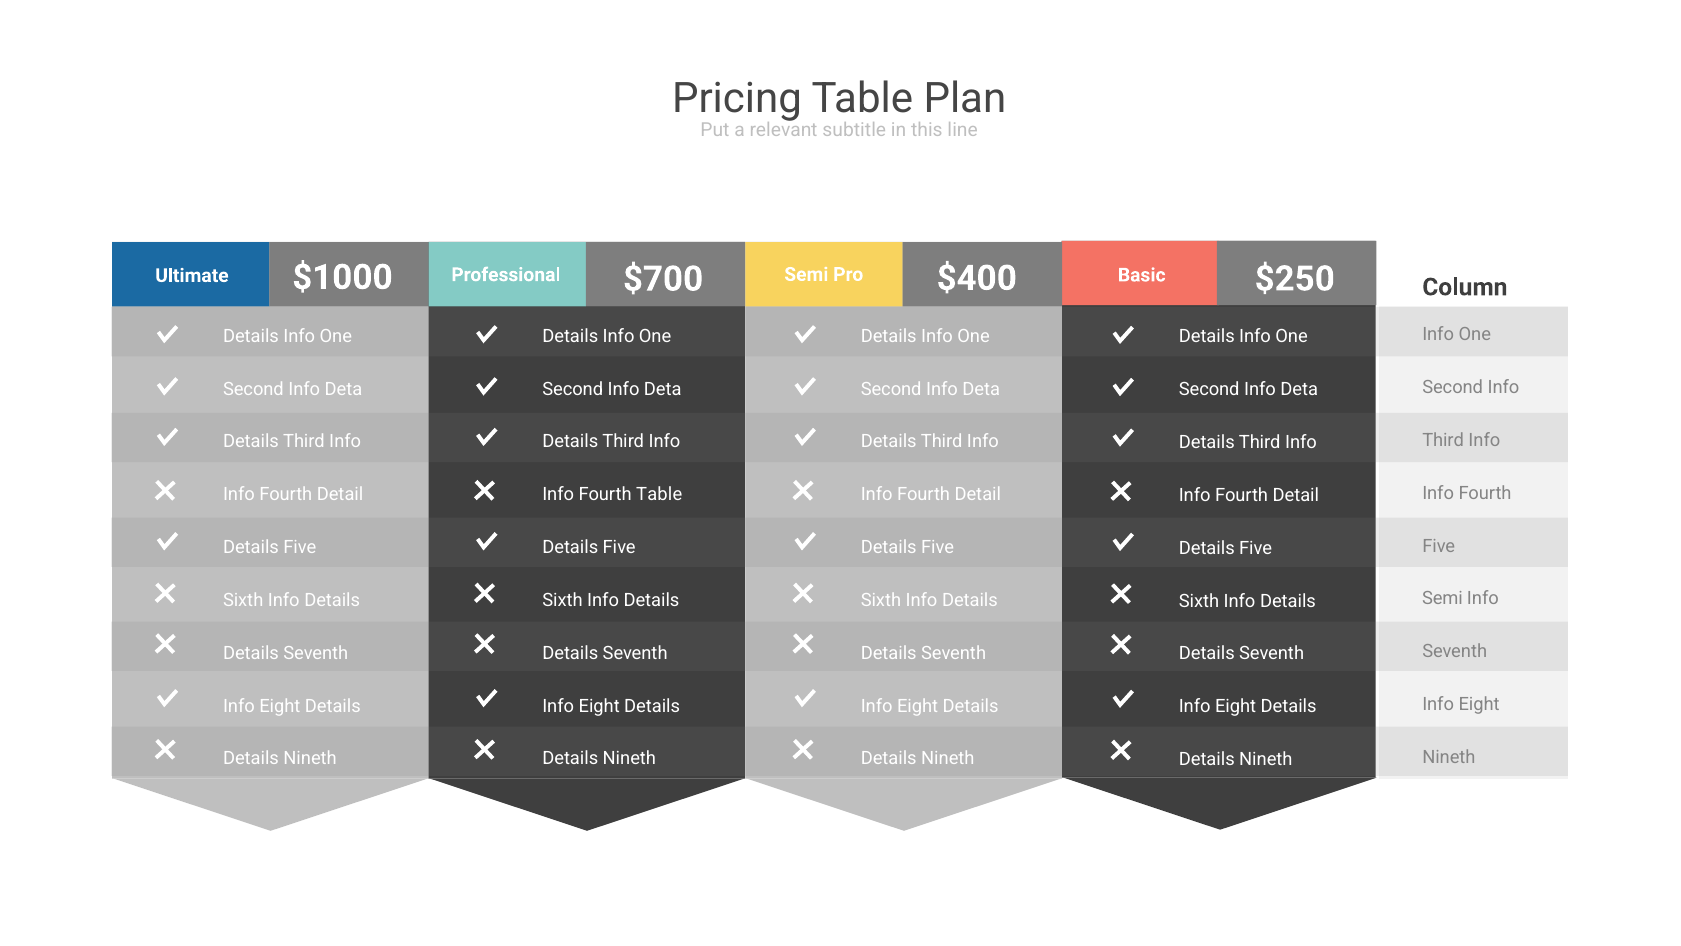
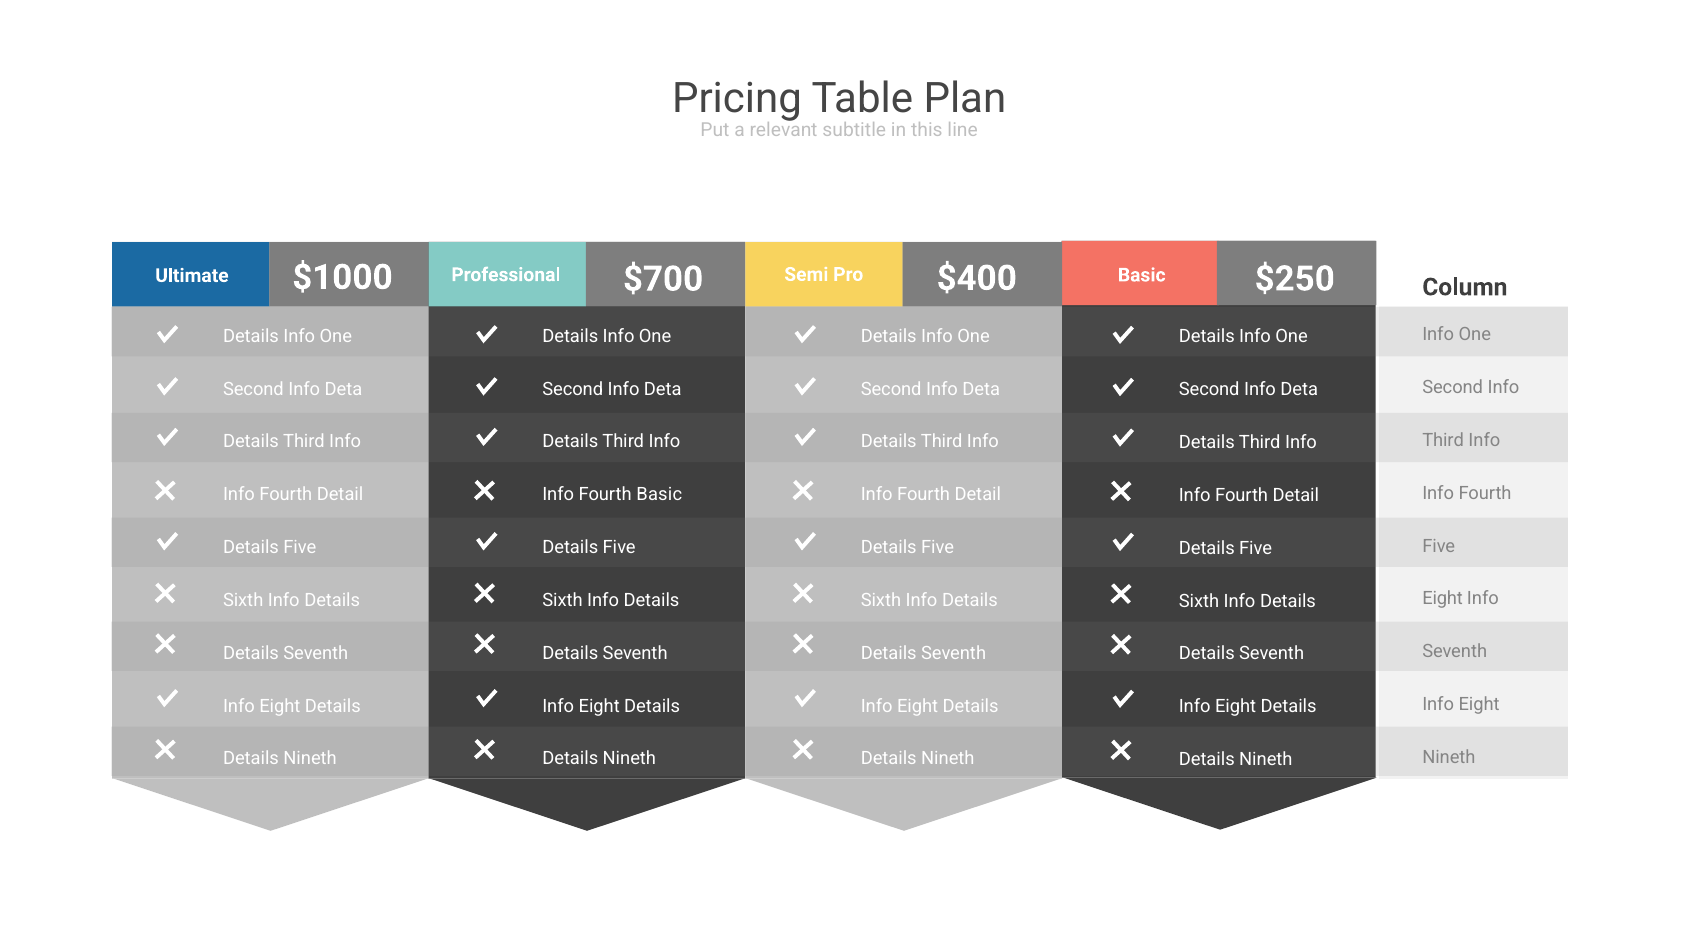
Fourth Table: Table -> Basic (659, 495)
Semi: Semi -> Eight (1443, 599)
